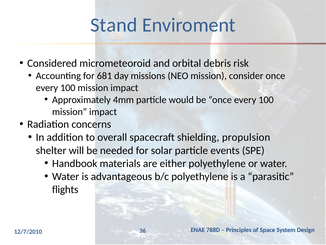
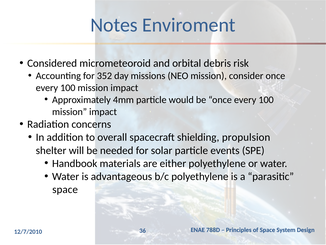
Stand: Stand -> Notes (114, 25)
681: 681 -> 352 (104, 76)
flights: flights -> space (65, 189)
